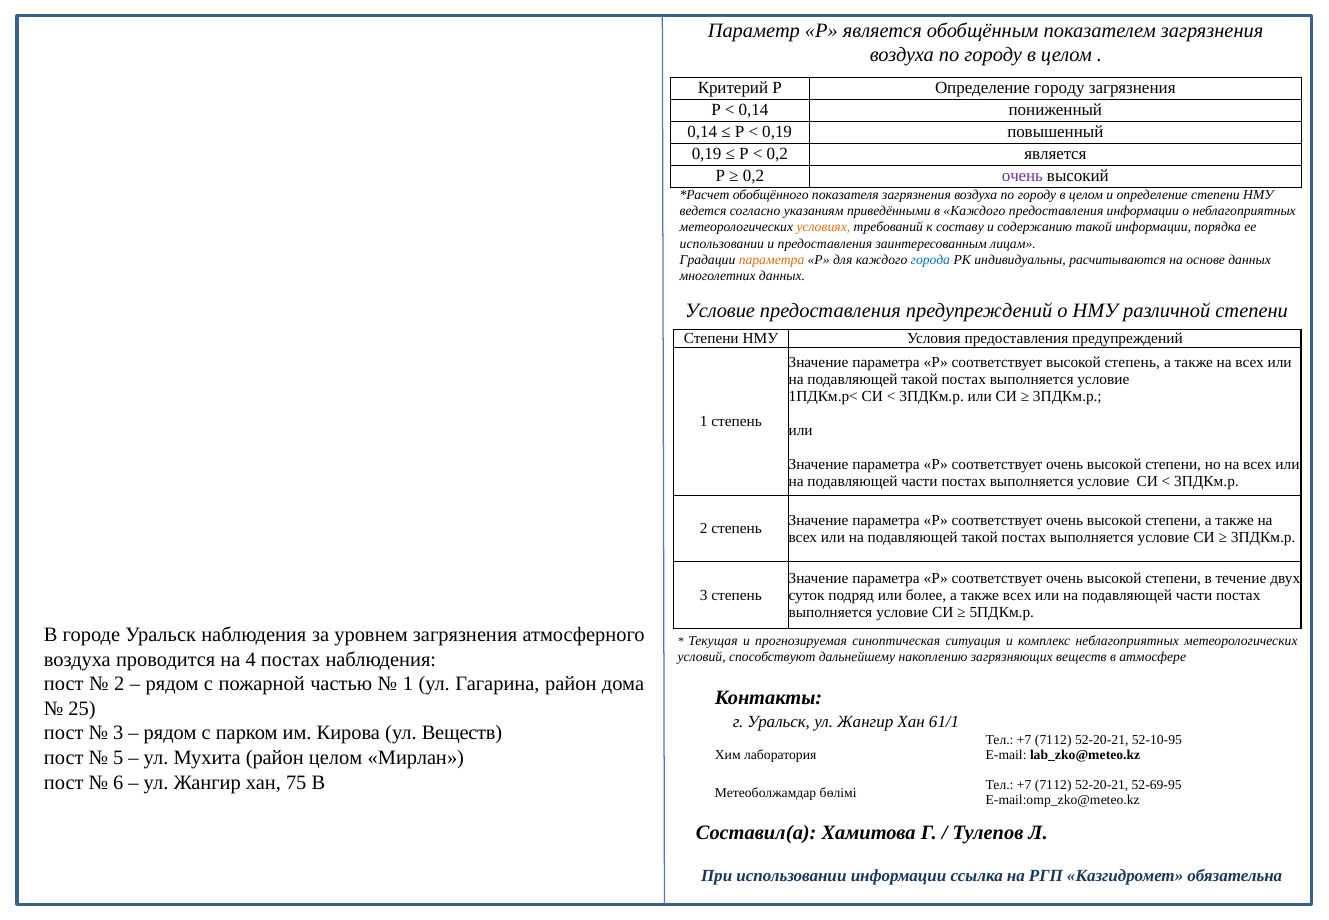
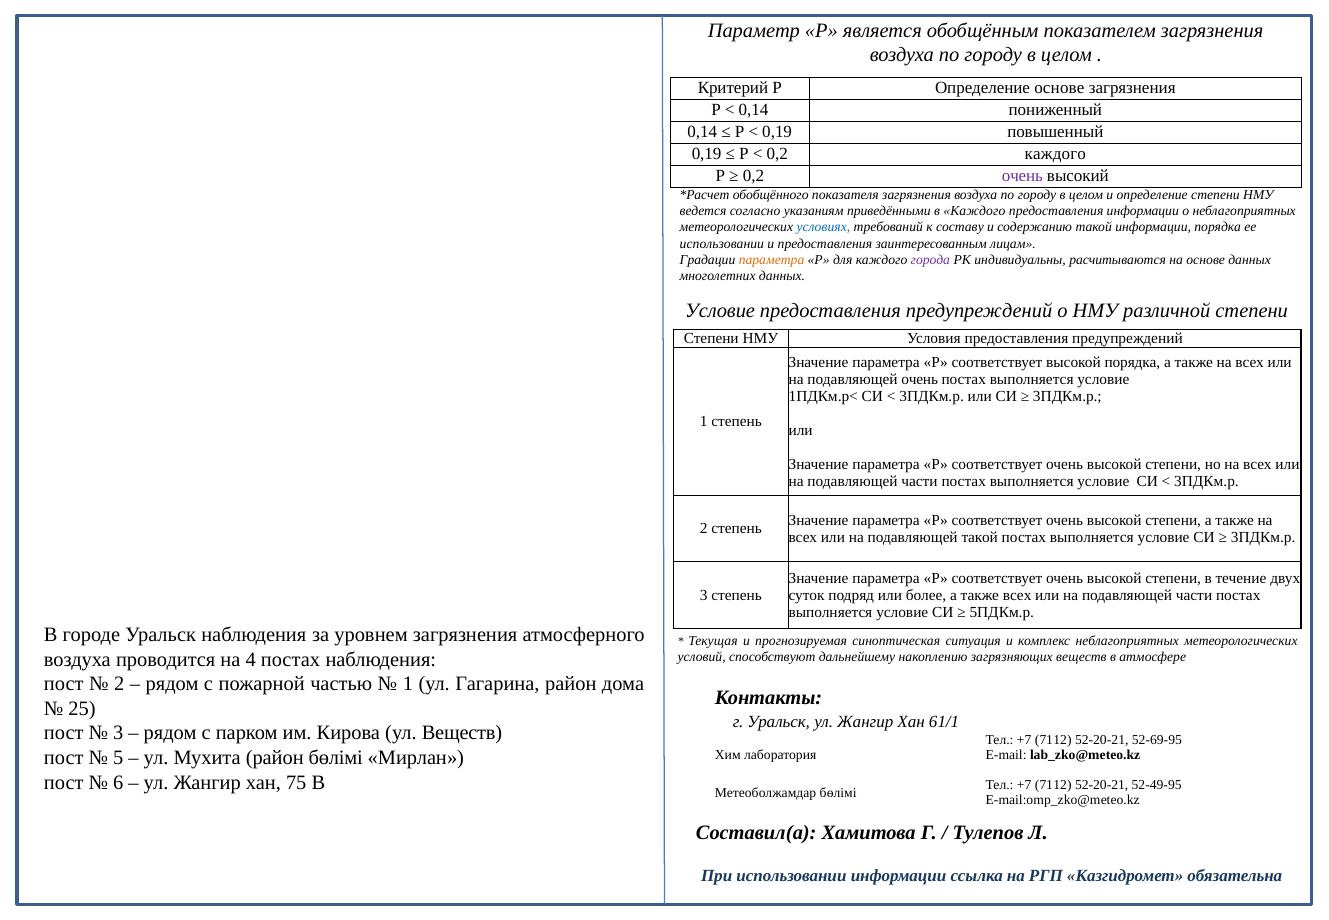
Определение городу: городу -> основе (1059, 88)
0,2 является: является -> каждого (1055, 154)
условиях colour: orange -> blue (823, 227)
города colour: blue -> purple (930, 260)
высокой степень: степень -> порядка (1132, 362)
такой: такой -> очень (920, 379)
52-10-95: 52-10-95 -> 52-69-95 (1157, 740)
район целом: целом -> бөлімі (336, 758)
52-69-95: 52-69-95 -> 52-49-95 (1157, 785)
